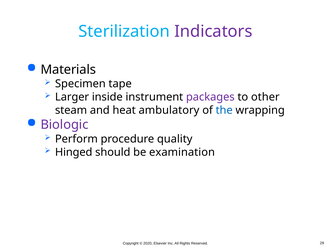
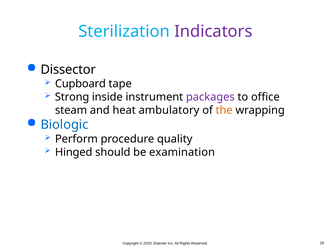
Materials: Materials -> Dissector (68, 70)
Specimen: Specimen -> Cupboard (80, 84)
Larger: Larger -> Strong (72, 97)
other: other -> office (265, 97)
the colour: blue -> orange (224, 110)
Biologic colour: purple -> blue (65, 125)
